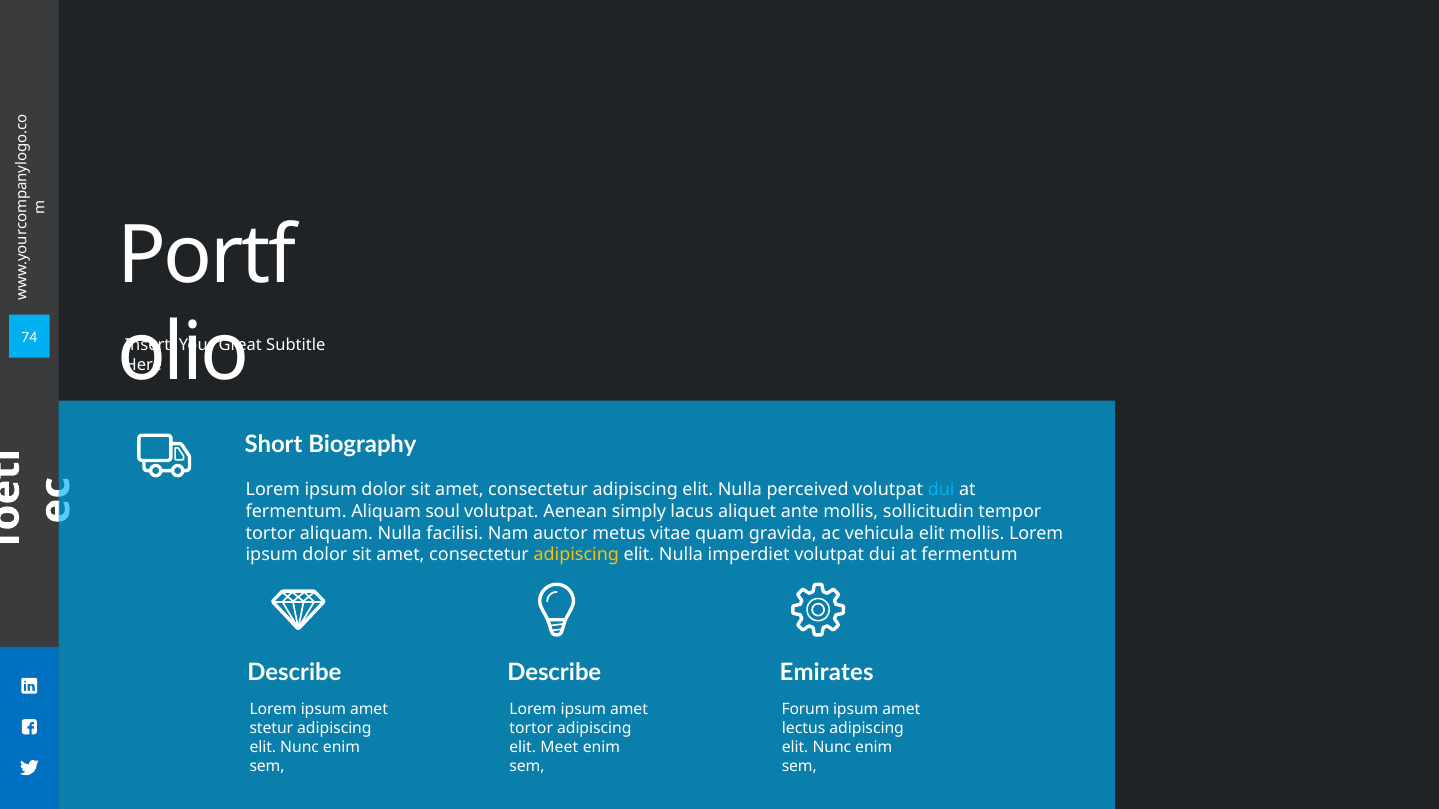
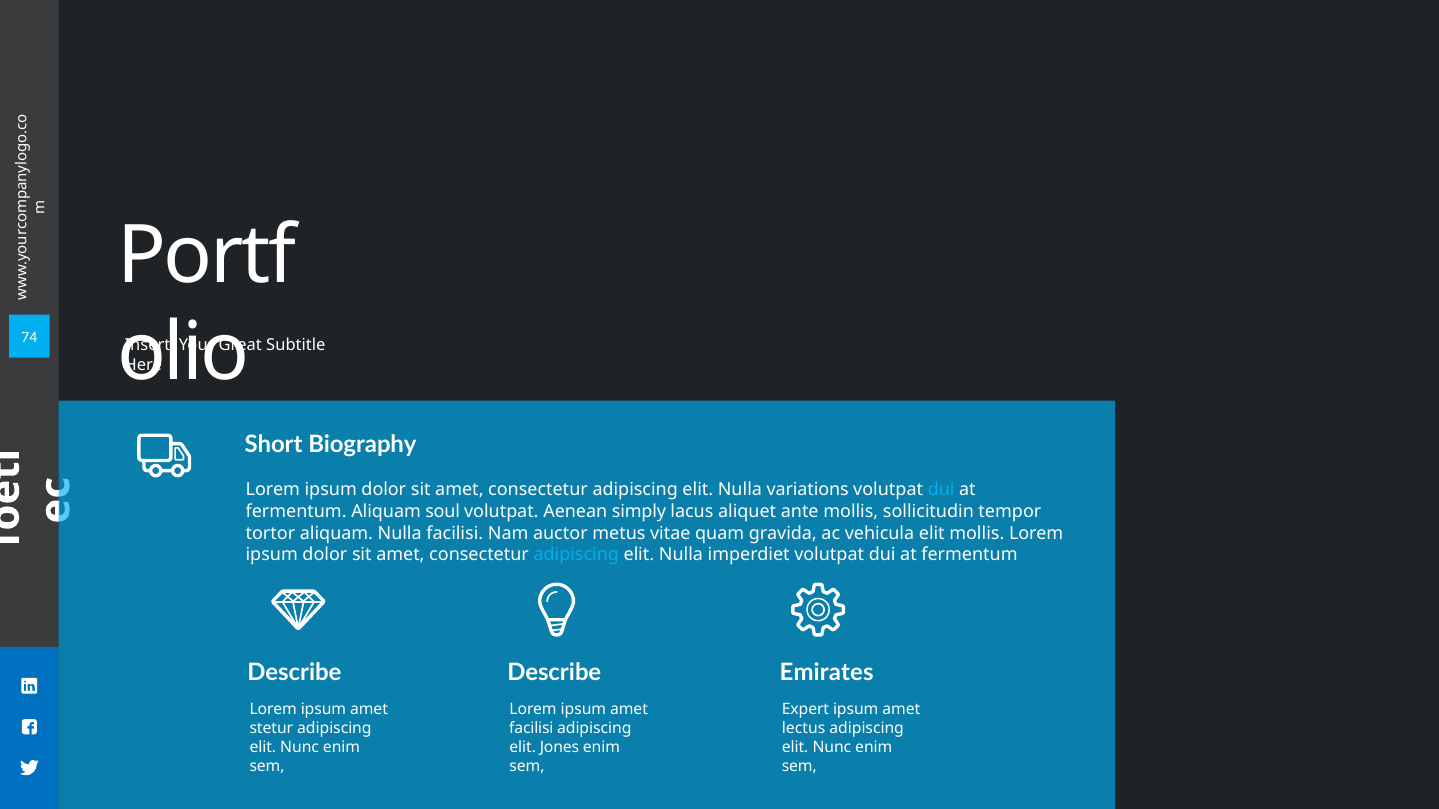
perceived: perceived -> variations (808, 490)
adipiscing colour: yellow -> light blue (576, 555)
Forum: Forum -> Expert (805, 710)
tortor: tortor -> facilisi (531, 729)
Meet: Meet -> Jones (559, 747)
